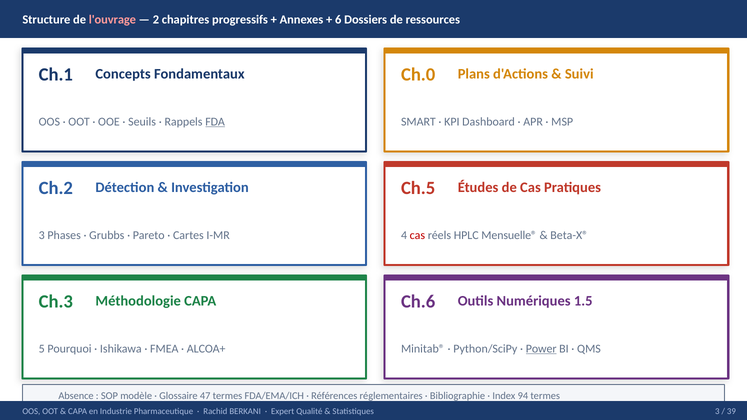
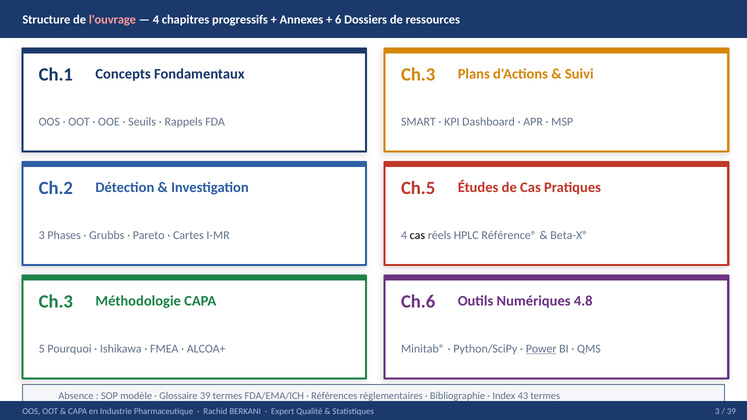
2: 2 -> 4 (156, 20)
Ch.0: Ch.0 -> Ch.3 (418, 74)
FDA underline: present -> none (215, 122)
cas colour: red -> black (417, 235)
Mensuelle®: Mensuelle® -> Référence® (509, 235)
1.5: 1.5 -> 4.8 (583, 301)
Glossaire 47: 47 -> 39 (205, 396)
94: 94 -> 43 (523, 396)
